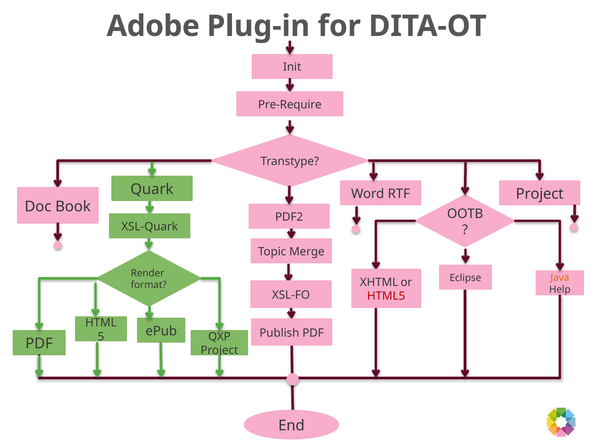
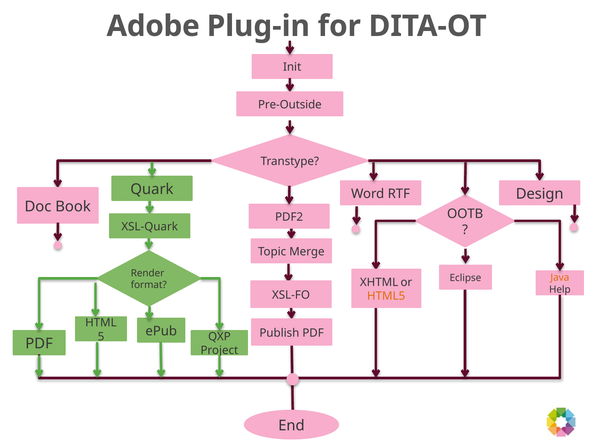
Pre-Require: Pre-Require -> Pre-Outside (290, 105)
RTF Project: Project -> Design (540, 194)
HTML5 colour: red -> orange (386, 296)
